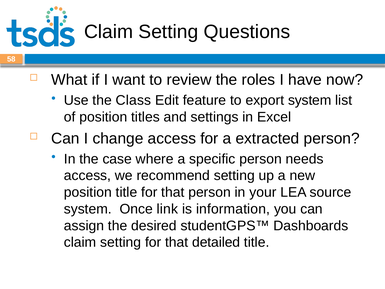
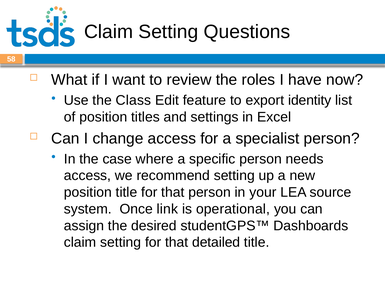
export system: system -> identity (310, 100)
extracted: extracted -> specialist (267, 138)
information: information -> operational (233, 209)
